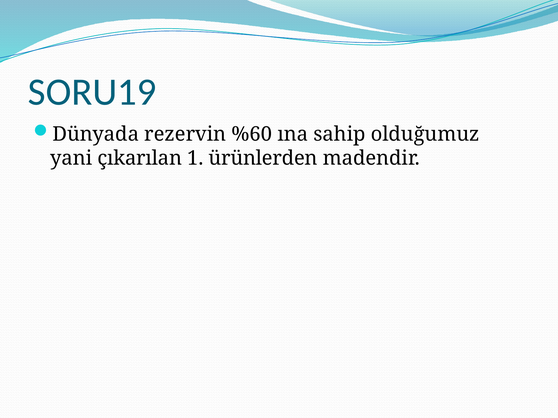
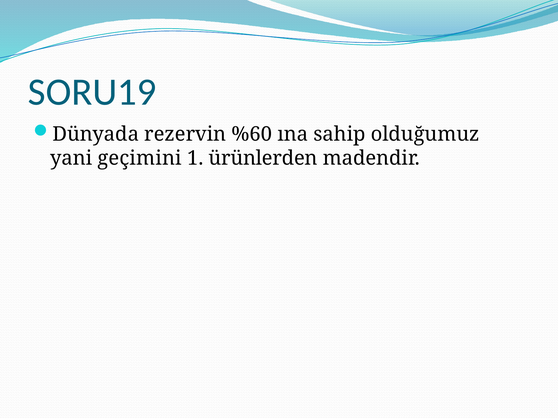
çıkarılan: çıkarılan -> geçimini (140, 159)
